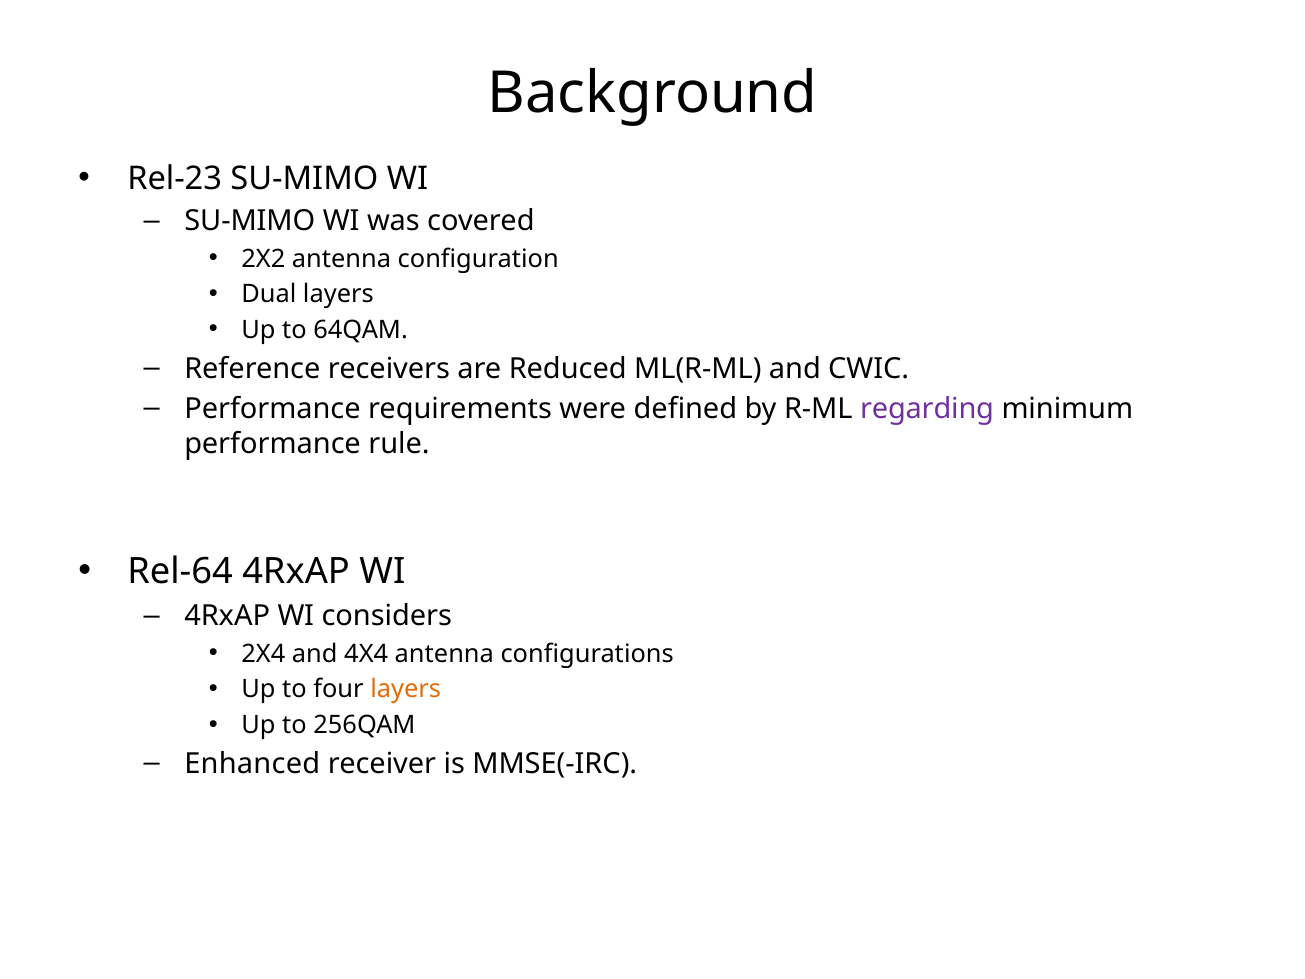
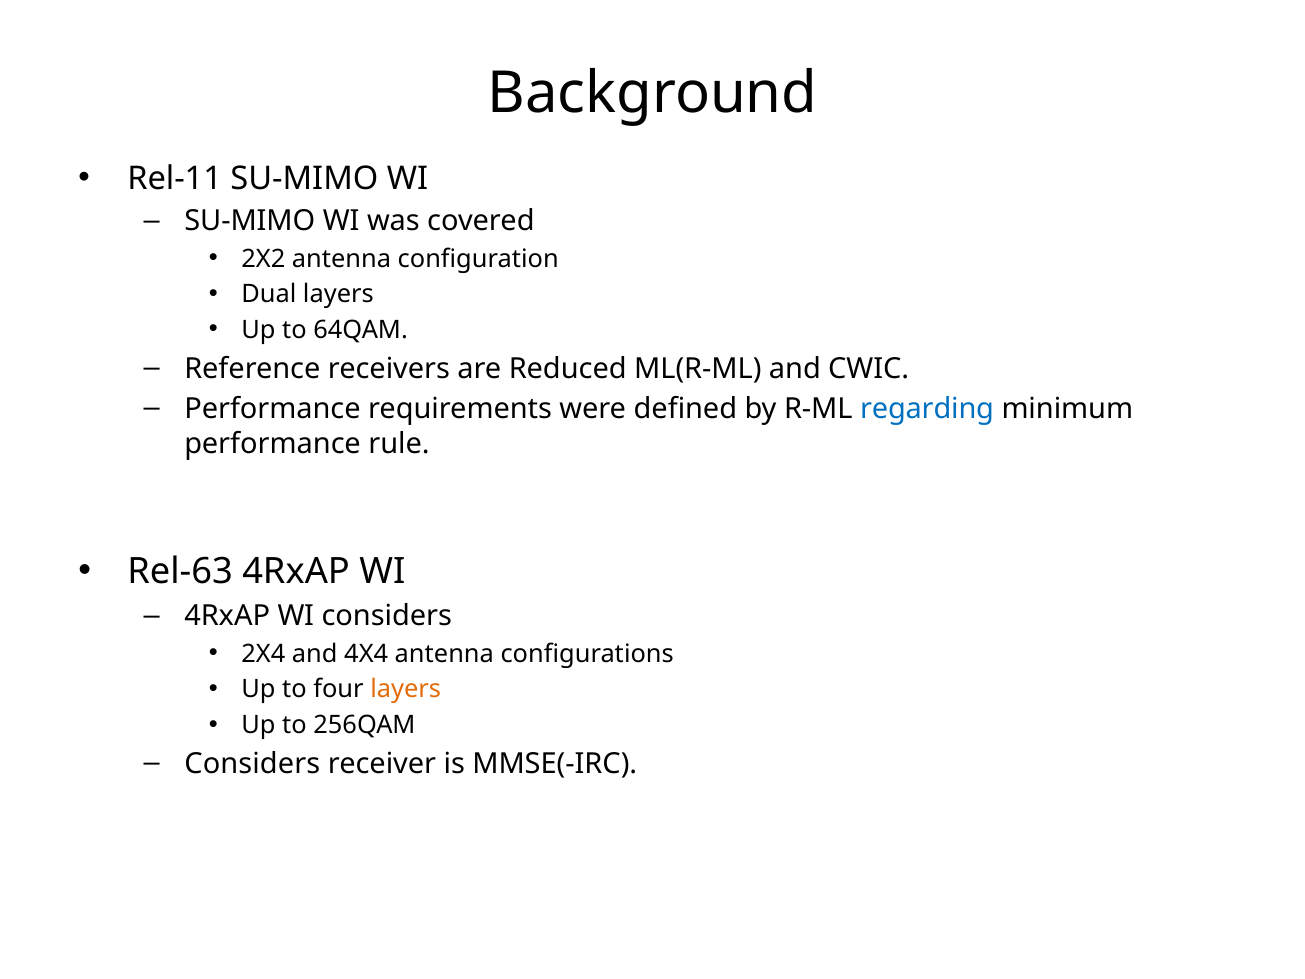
Rel-23: Rel-23 -> Rel-11 (175, 179)
regarding colour: purple -> blue (927, 409)
Rel-64: Rel-64 -> Rel-63 (180, 572)
Enhanced: Enhanced -> Considers (252, 763)
